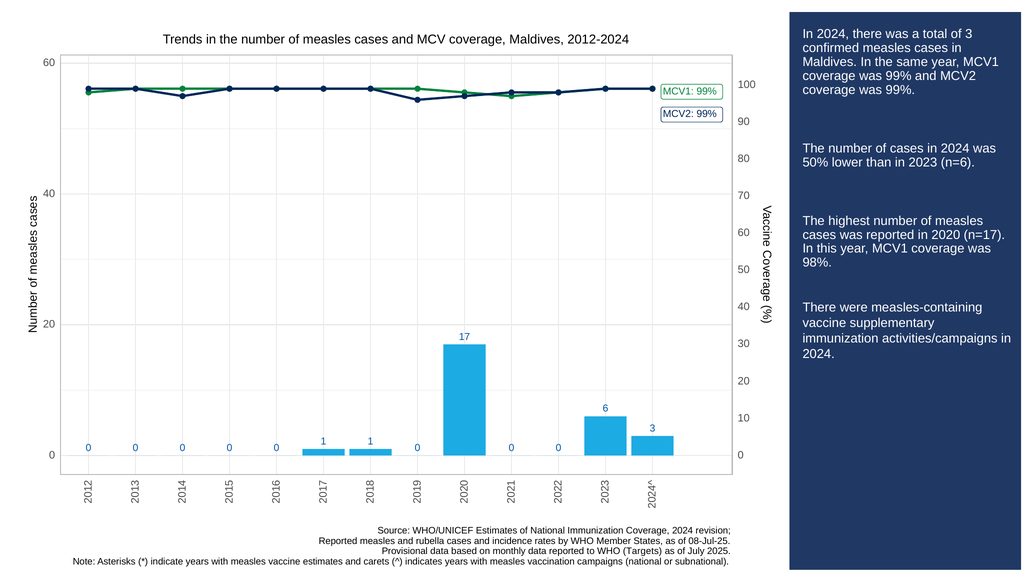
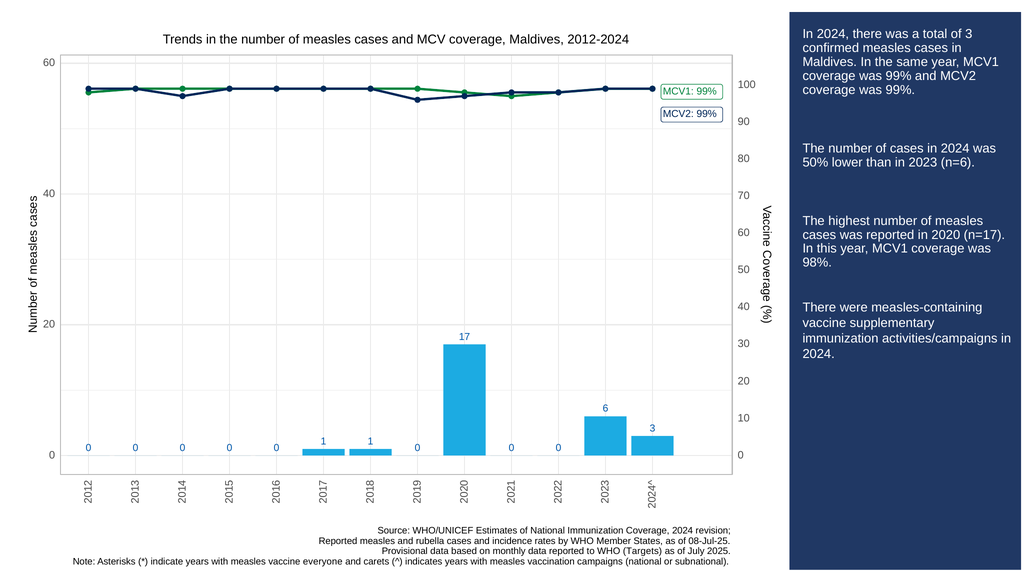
vaccine estimates: estimates -> everyone (323, 561)
